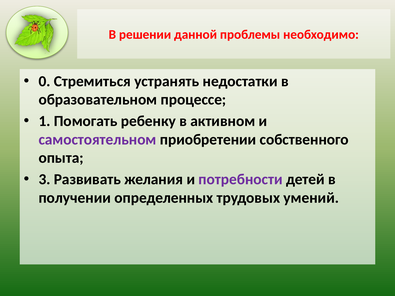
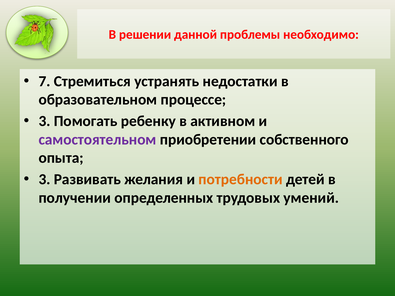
0: 0 -> 7 (44, 81)
1: 1 -> 3 (44, 121)
потребности colour: purple -> orange (241, 180)
